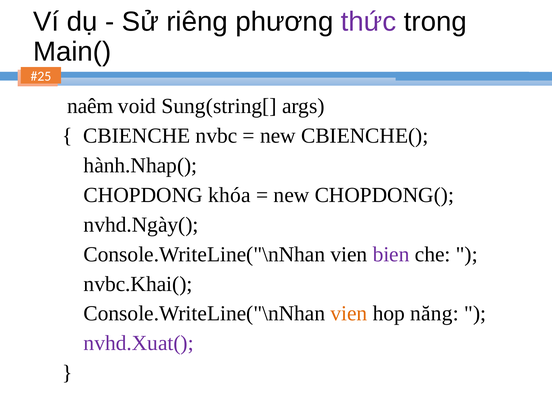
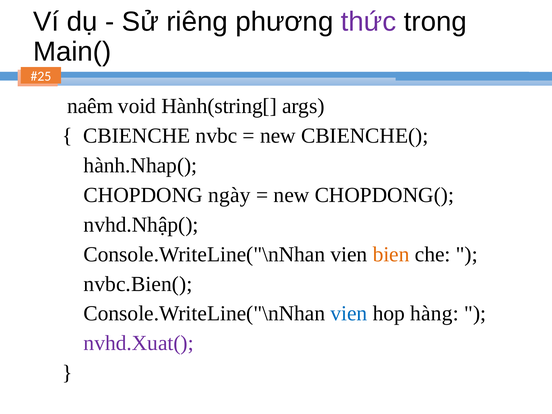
Sung(string[: Sung(string[ -> Hành(string[ (219, 106)
khóa: khóa -> ngày (229, 195)
nvhd.Ngày(: nvhd.Ngày( -> nvhd.Nhập( (141, 225)
bien colour: purple -> orange (391, 254)
nvbc.Khai(: nvbc.Khai( -> nvbc.Bien( (138, 284)
vien colour: orange -> blue (349, 314)
năng: năng -> hàng (434, 314)
